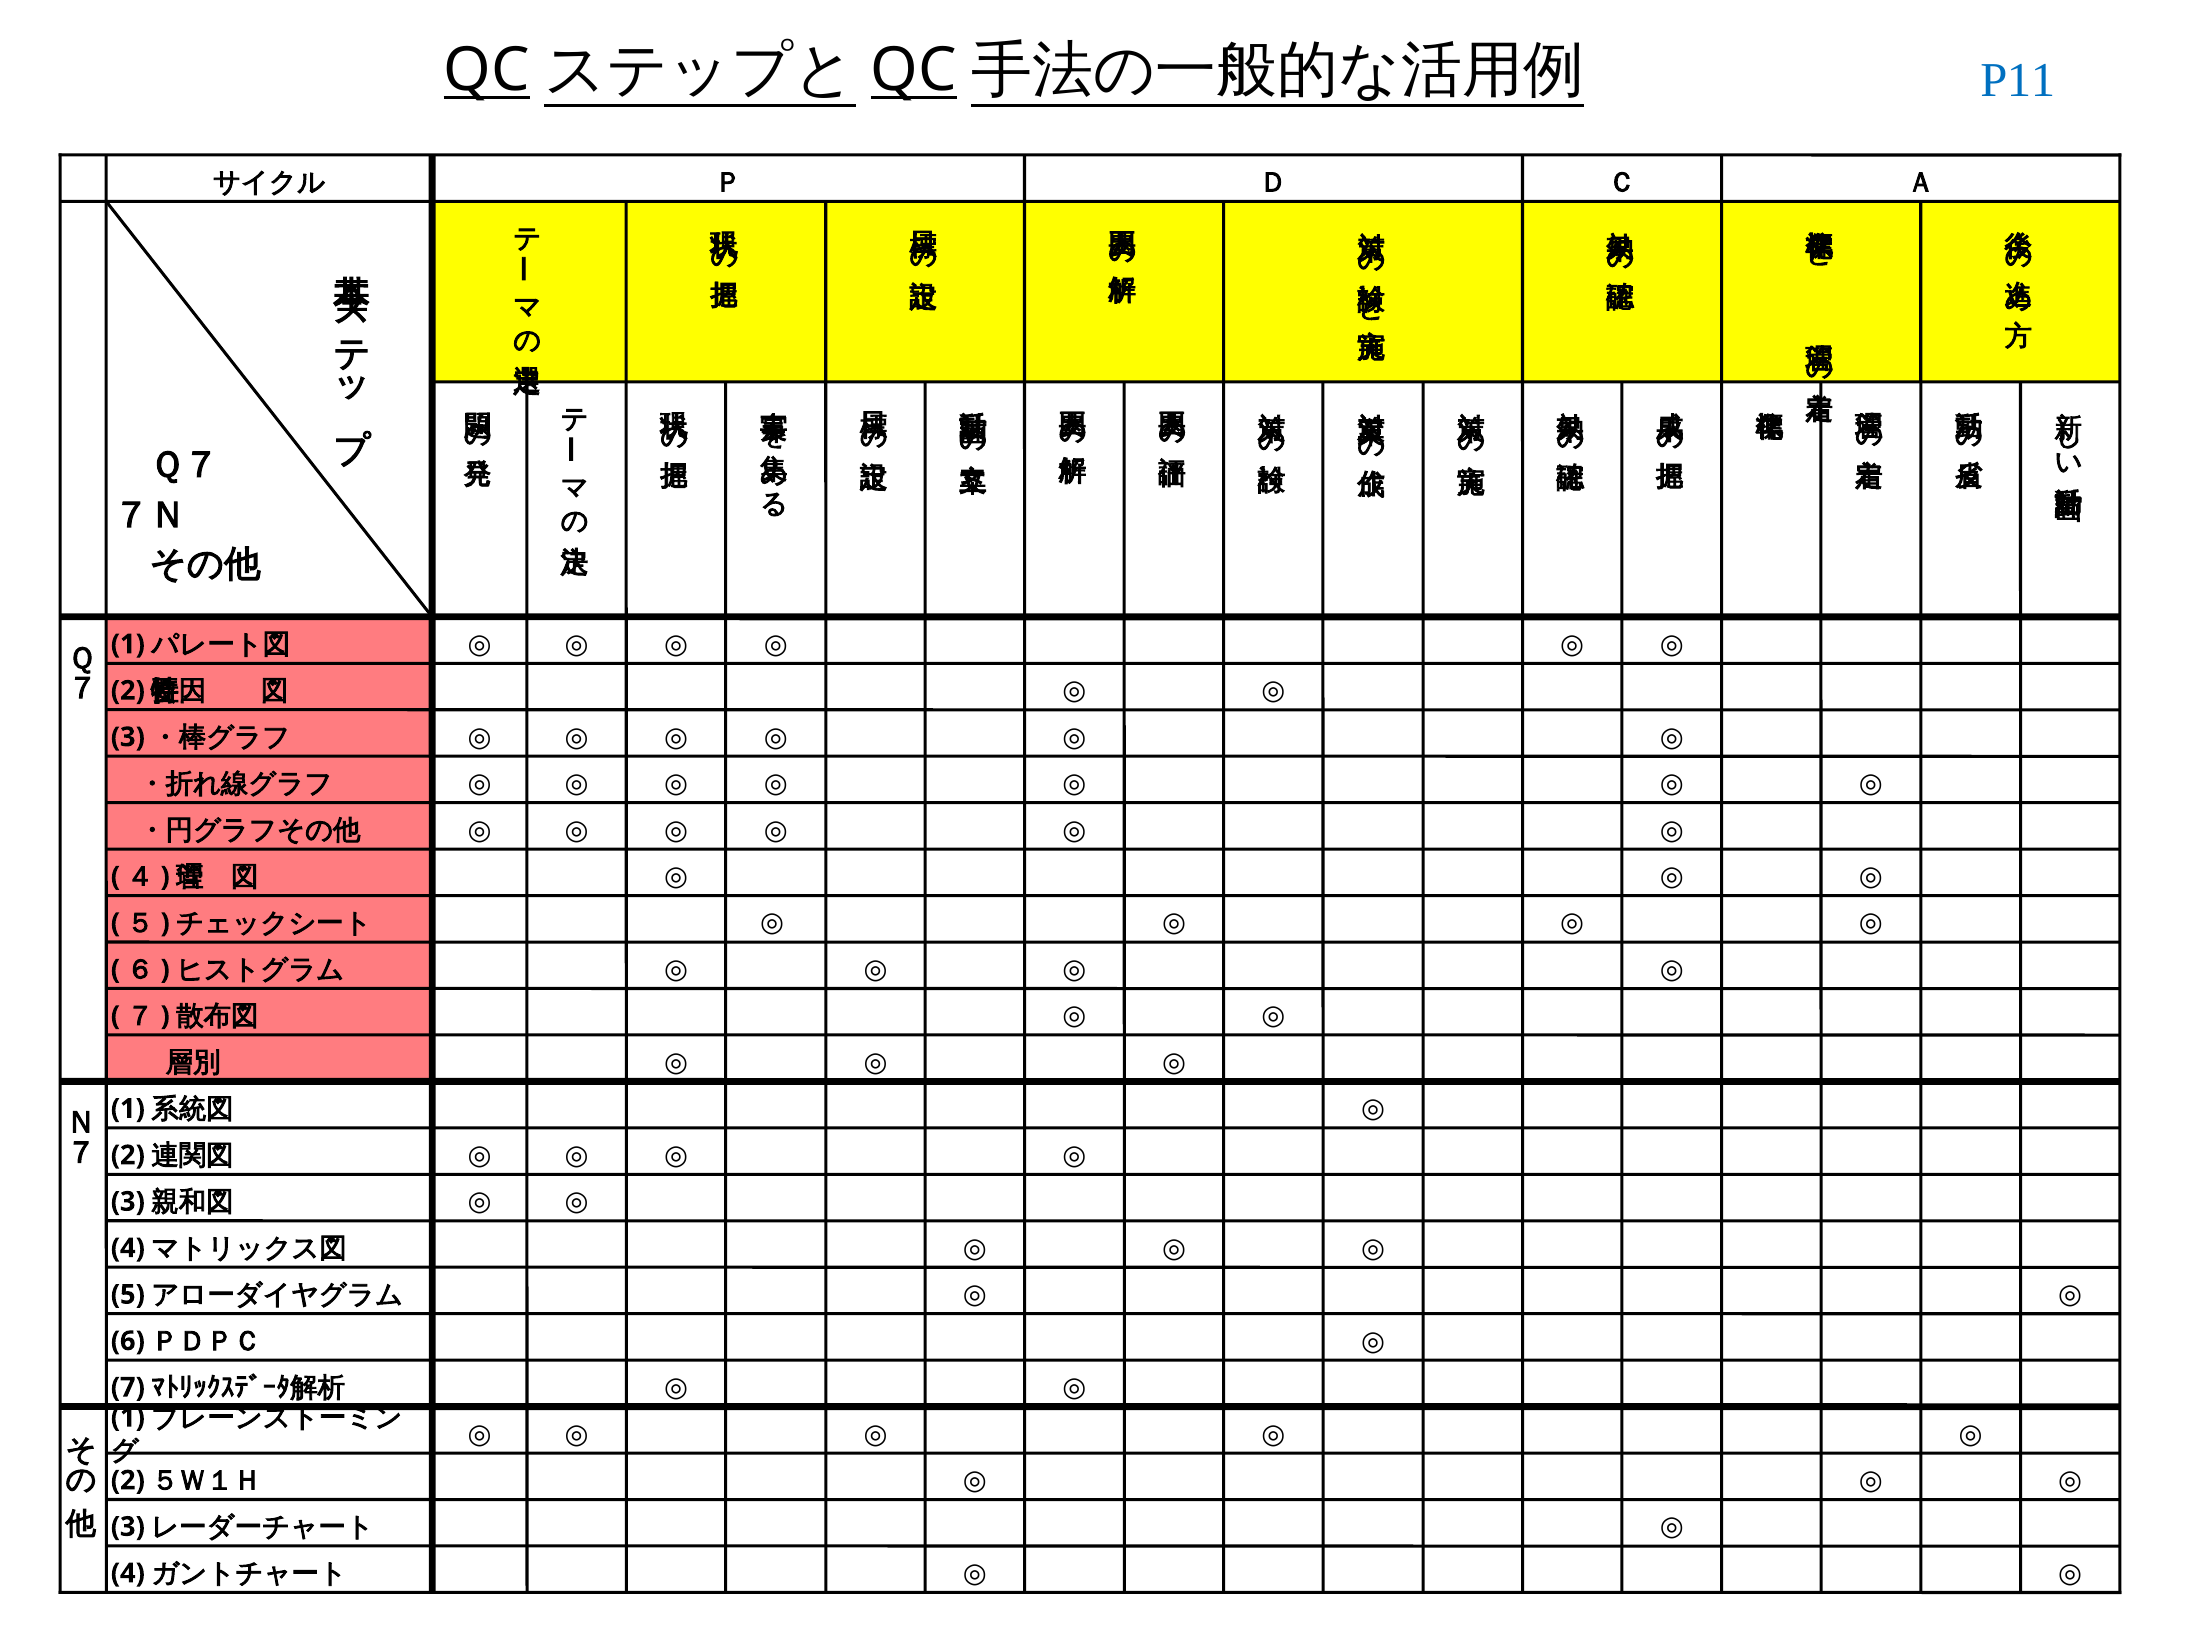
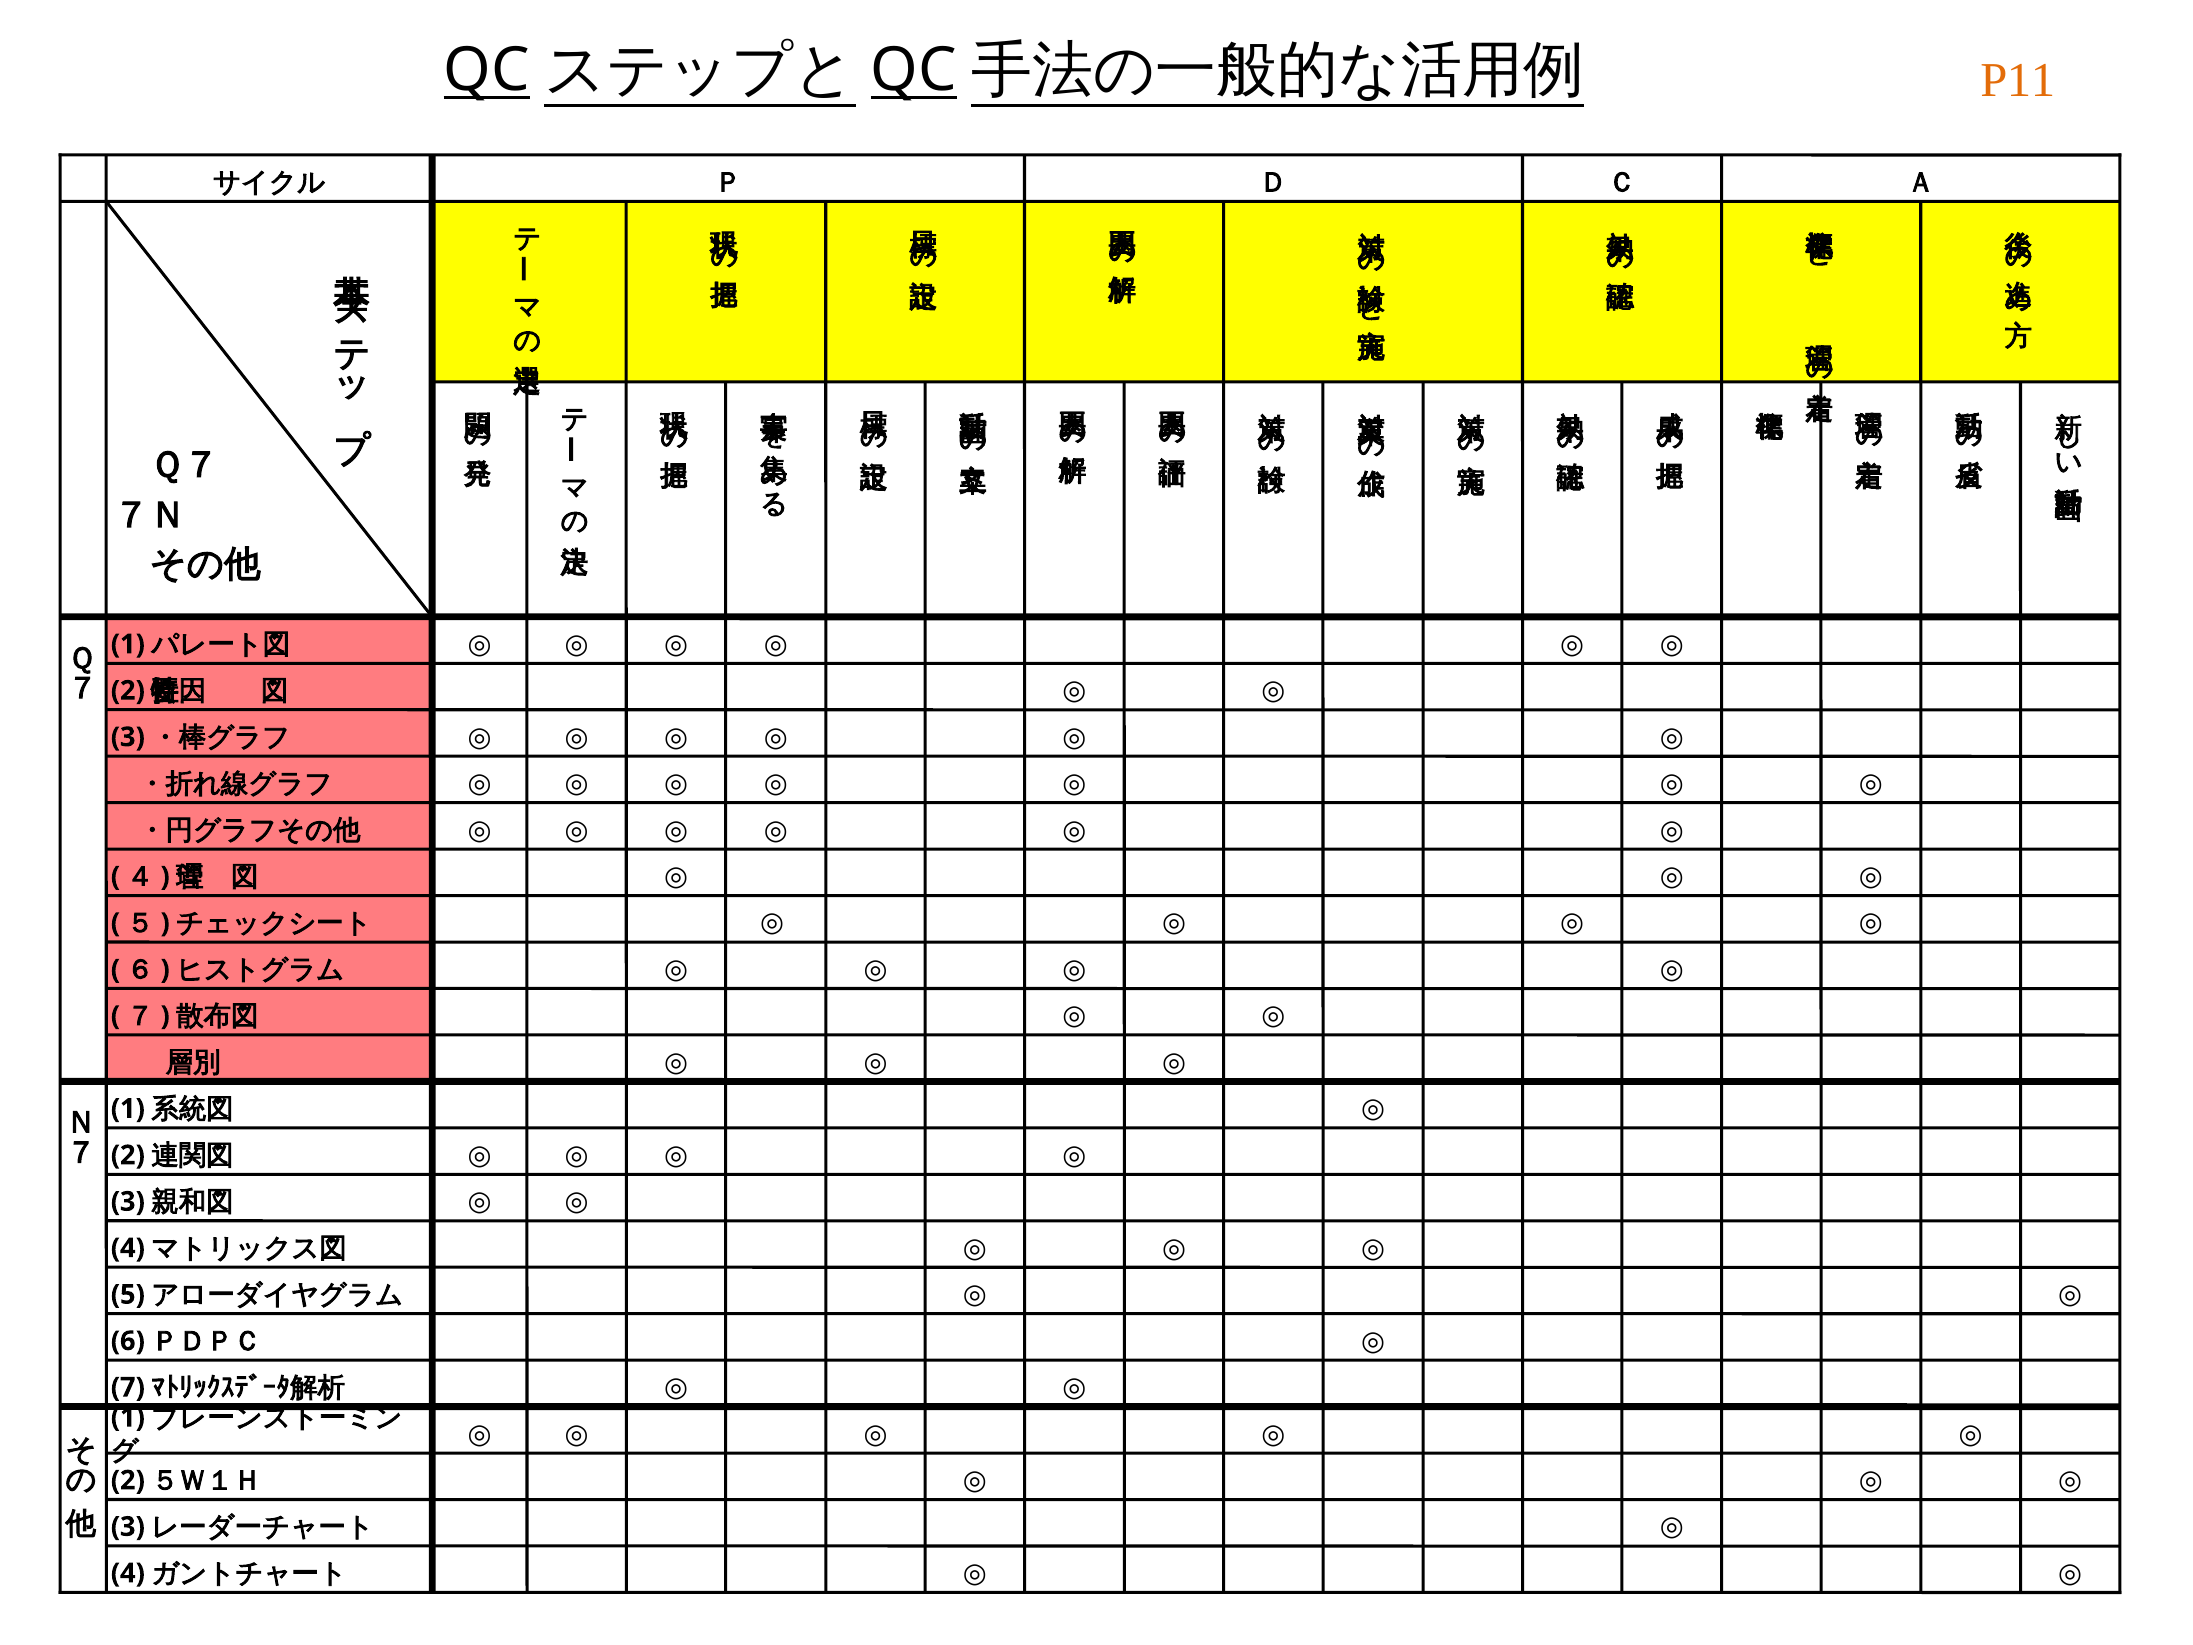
P11 colour: blue -> orange (2018, 80)
